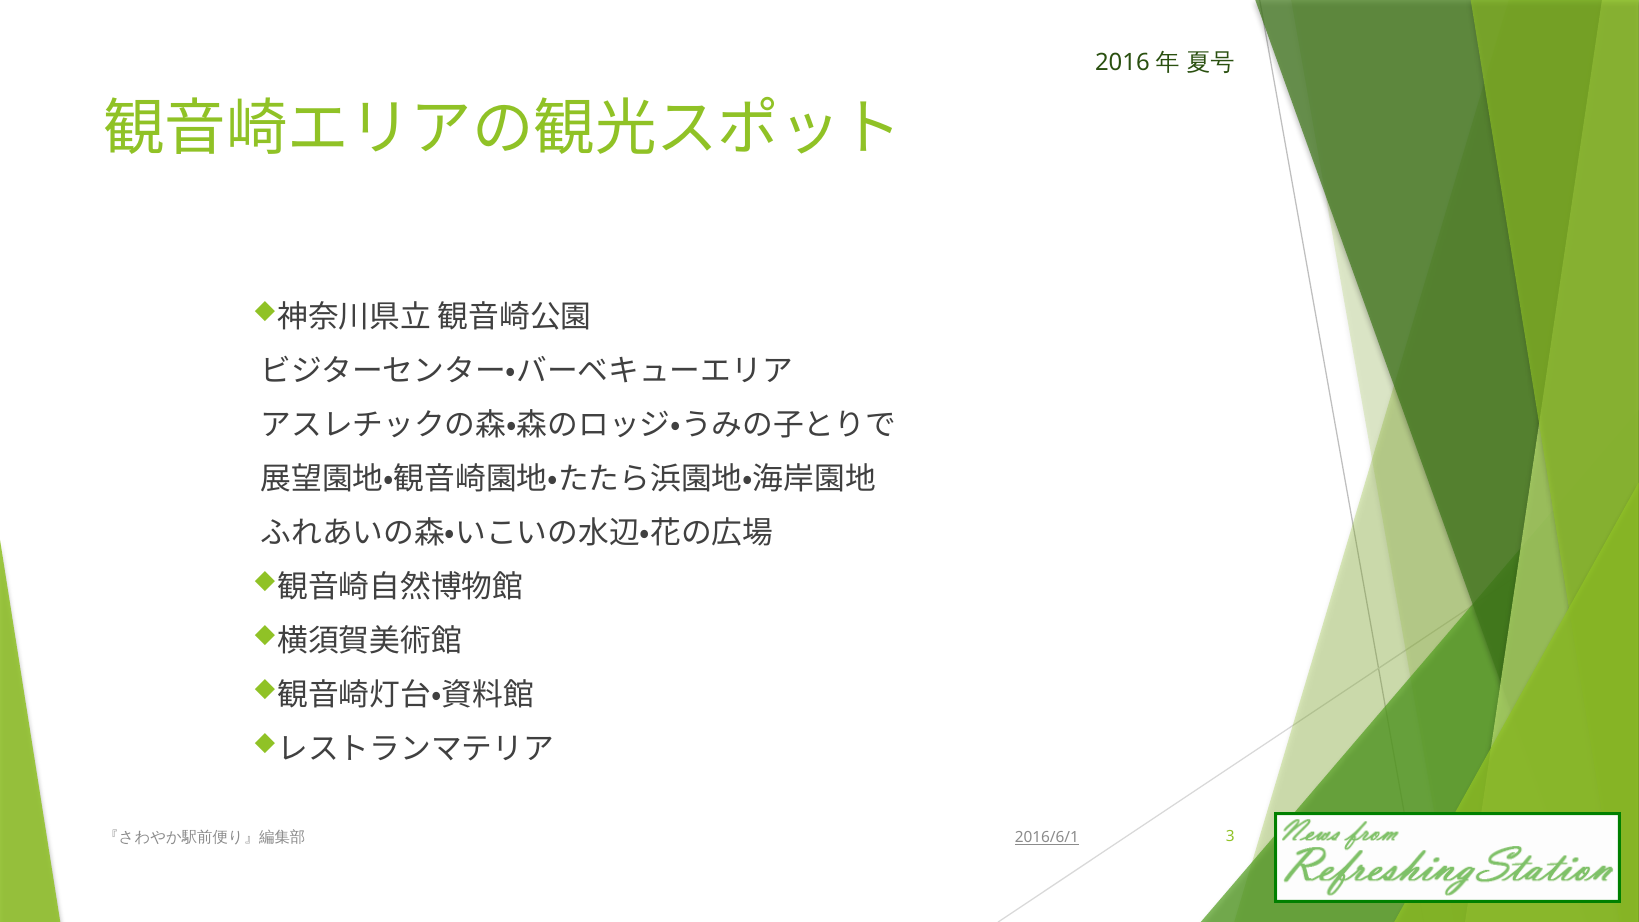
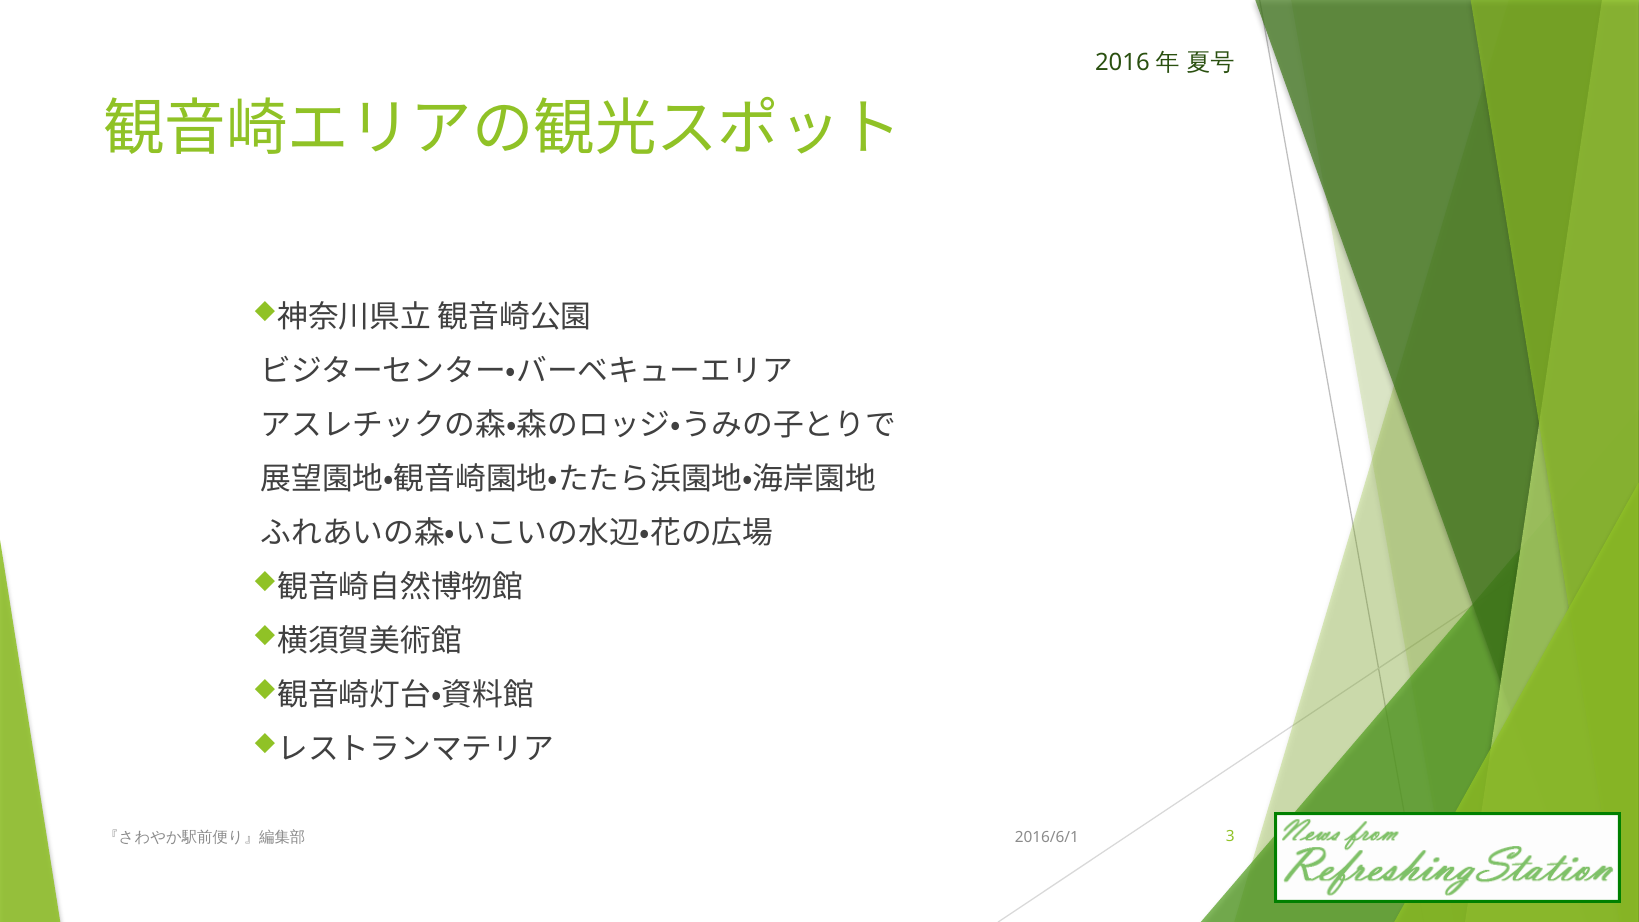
2016/6/1 underline: present -> none (1047, 838)
